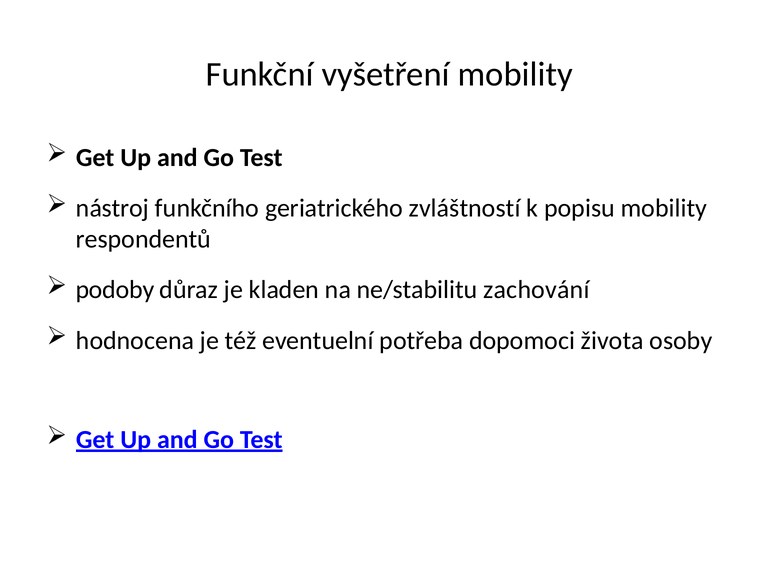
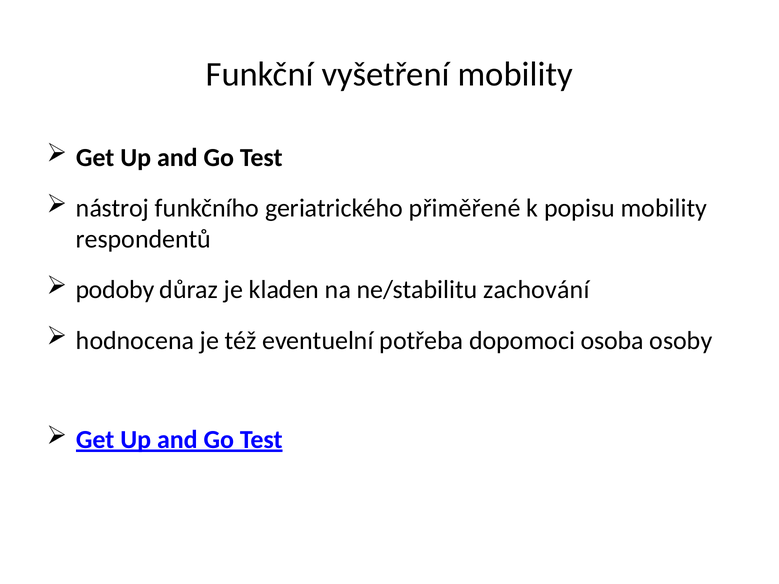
zvláštností: zvláštností -> přiměřené (465, 208)
života: života -> osoba (612, 341)
